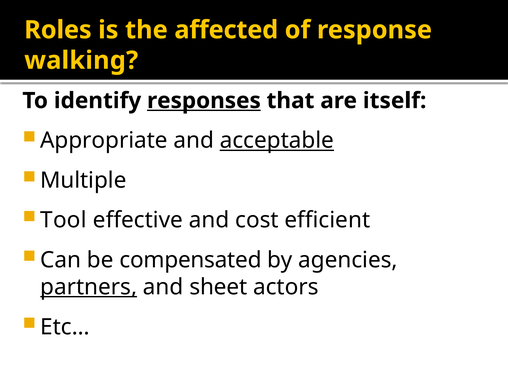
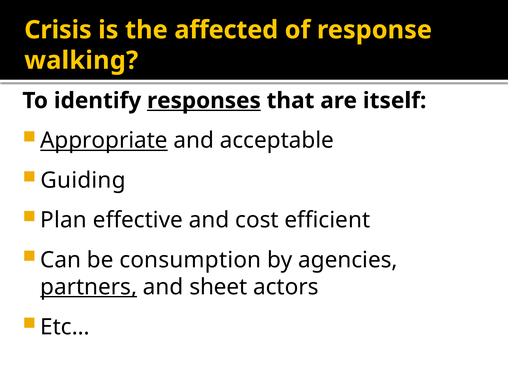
Roles: Roles -> Crisis (58, 30)
Appropriate underline: none -> present (104, 140)
acceptable underline: present -> none (277, 140)
Multiple: Multiple -> Guiding (83, 180)
Tool: Tool -> Plan (64, 220)
compensated: compensated -> consumption (190, 260)
